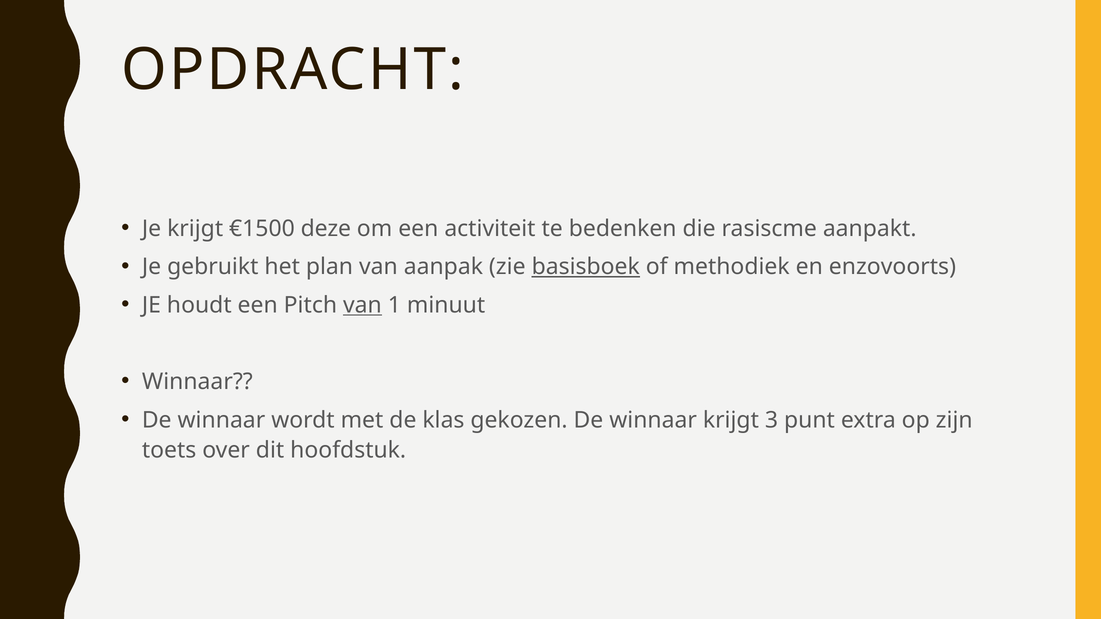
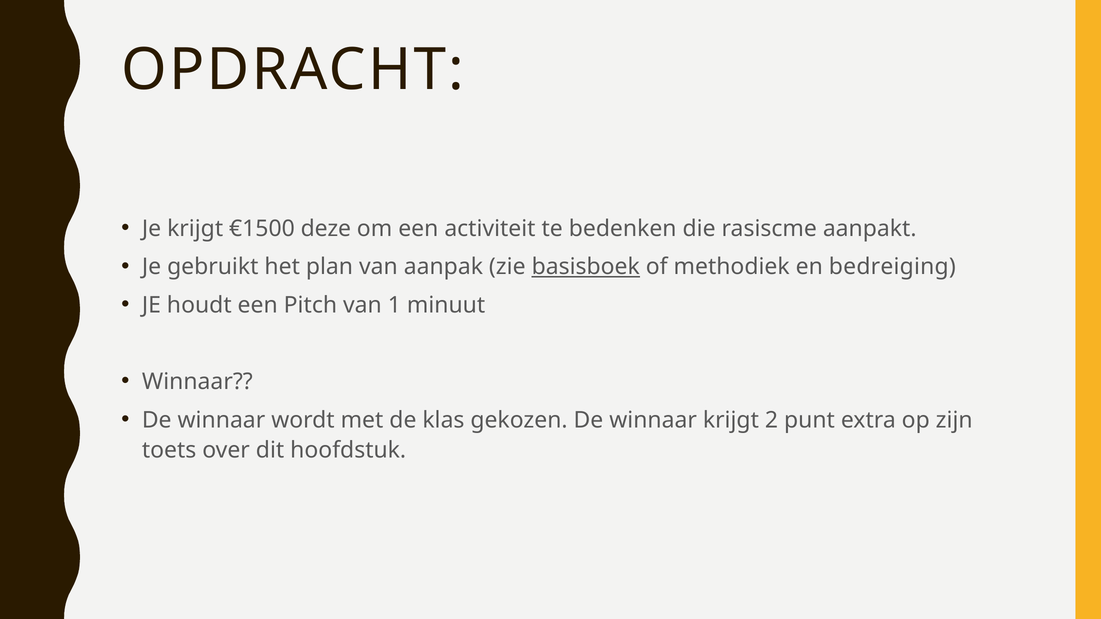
enzovoorts: enzovoorts -> bedreiging (892, 267)
van underline: present -> none (362, 305)
3: 3 -> 2 (772, 420)
